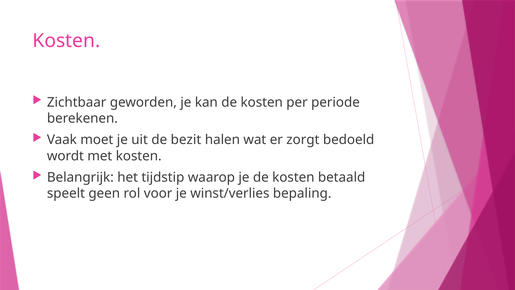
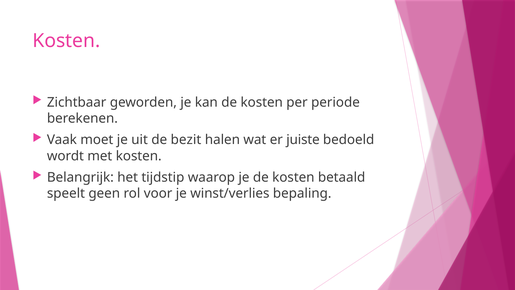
zorgt: zorgt -> juiste (303, 140)
